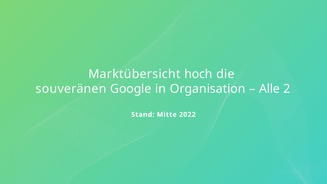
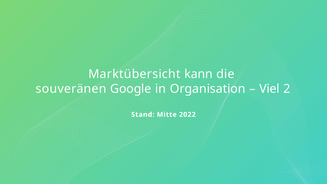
hoch: hoch -> kann (198, 74)
Alle: Alle -> Viel (269, 89)
